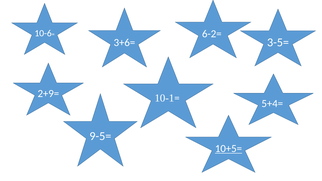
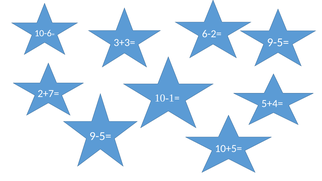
3-5=: 3-5= -> 9-5= (278, 42)
3+6=: 3+6= -> 3+3= (124, 43)
2+9=: 2+9= -> 2+7= (48, 94)
10+5= underline: present -> none (228, 149)
